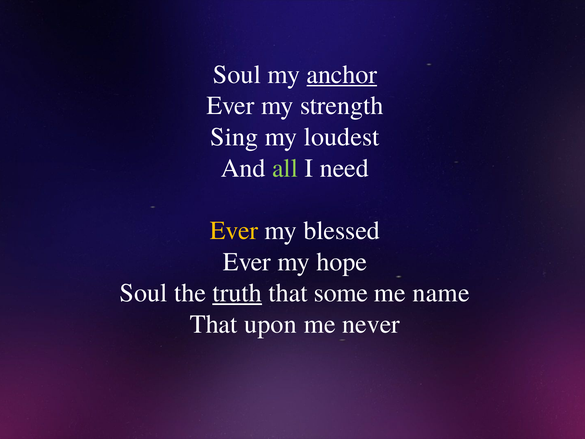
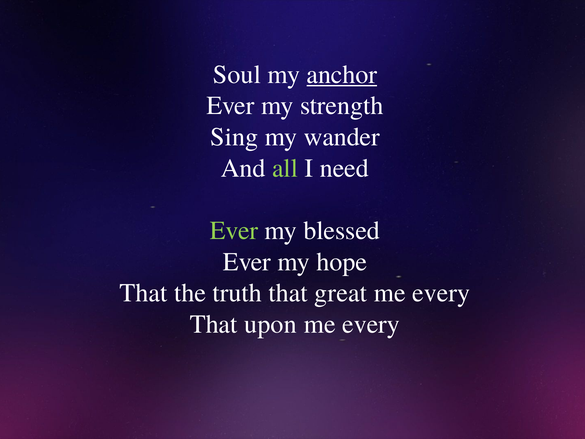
loudest: loudest -> wander (342, 137)
Ever colour: yellow -> light green (234, 230)
Soul: Soul -> That (143, 293)
truth underline: present -> none (237, 293)
some: some -> great (341, 293)
name: name -> every (441, 293)
never: never -> every (371, 324)
